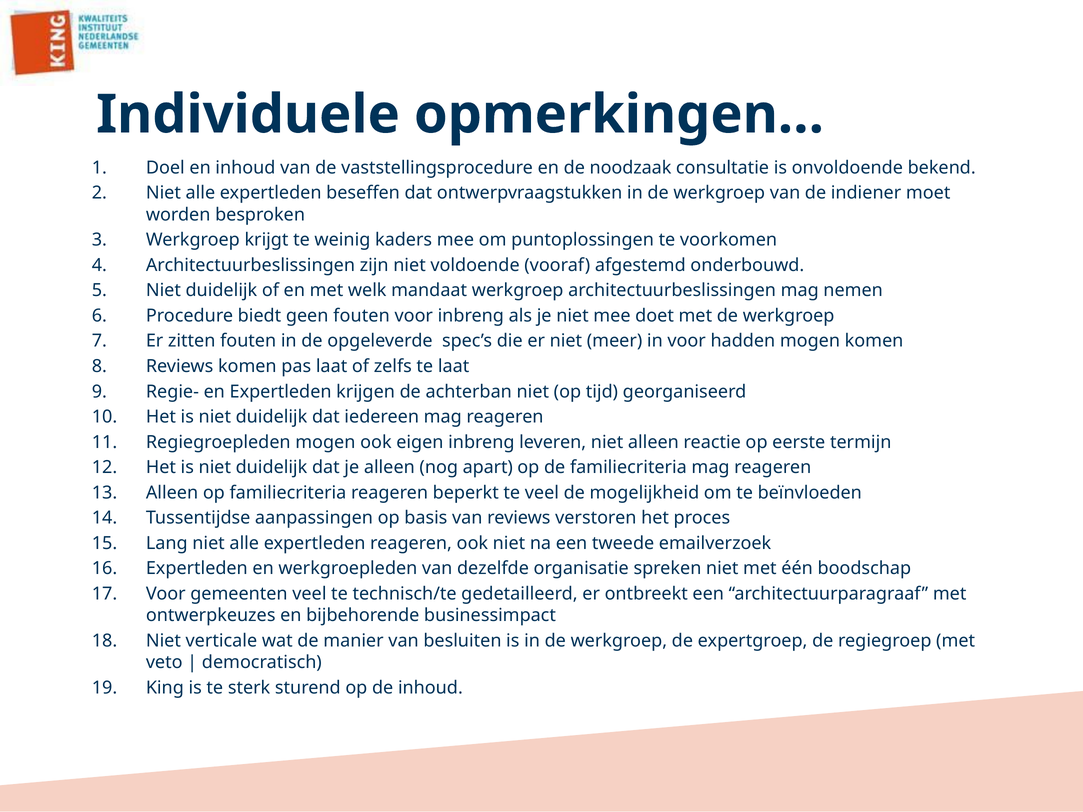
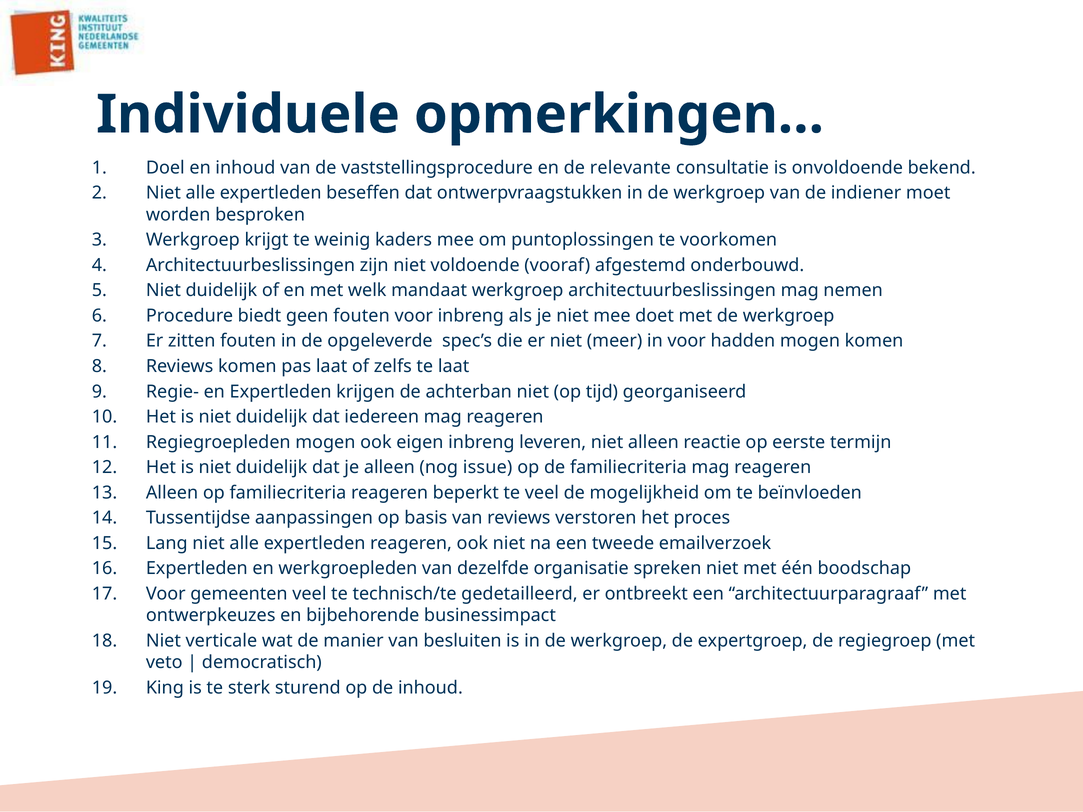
noodzaak: noodzaak -> relevante (630, 168)
apart: apart -> issue (488, 468)
